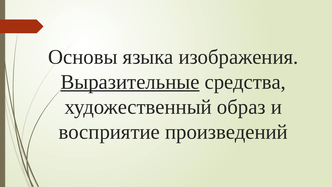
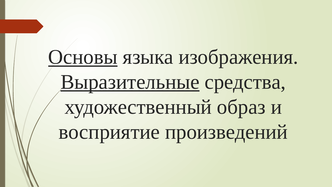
Основы underline: none -> present (83, 57)
